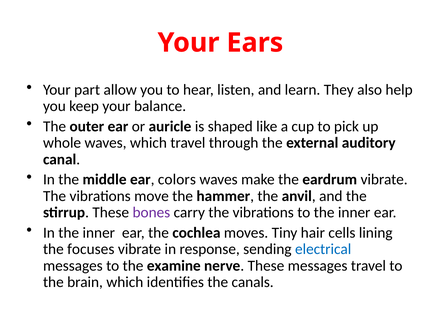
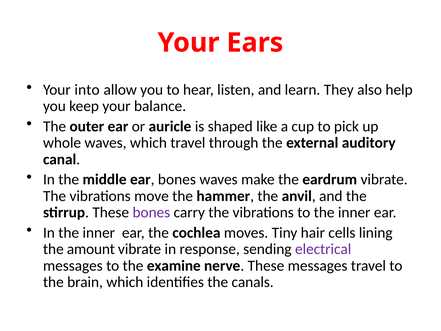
part: part -> into (87, 90)
ear colors: colors -> bones (177, 179)
focuses: focuses -> amount (91, 249)
electrical colour: blue -> purple (323, 249)
